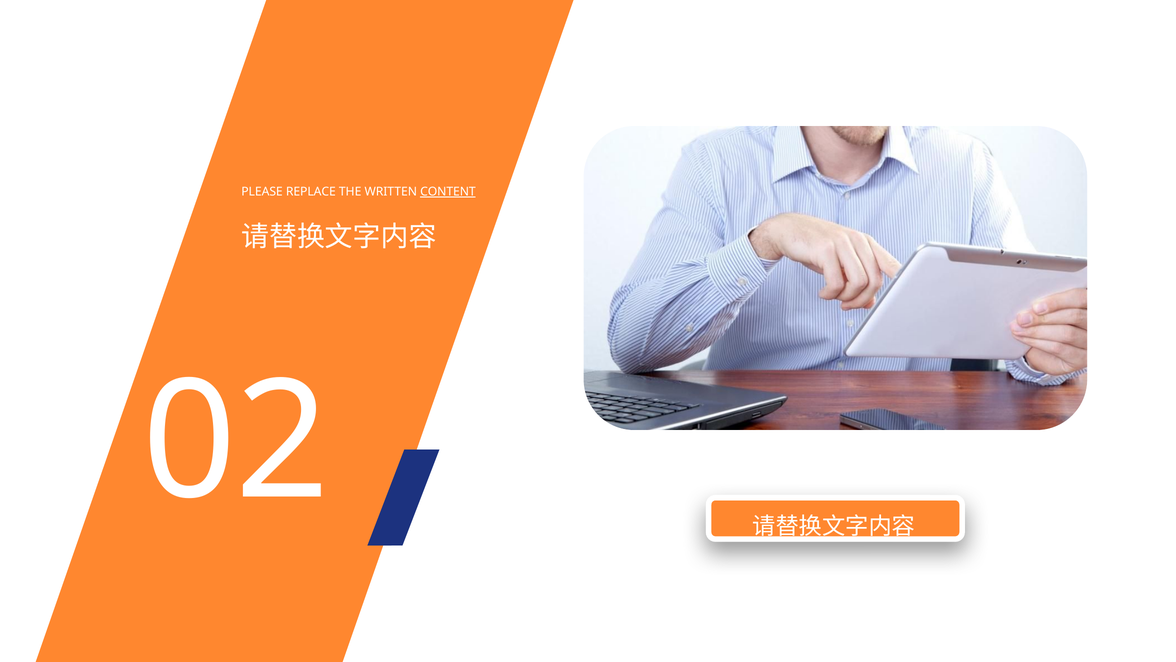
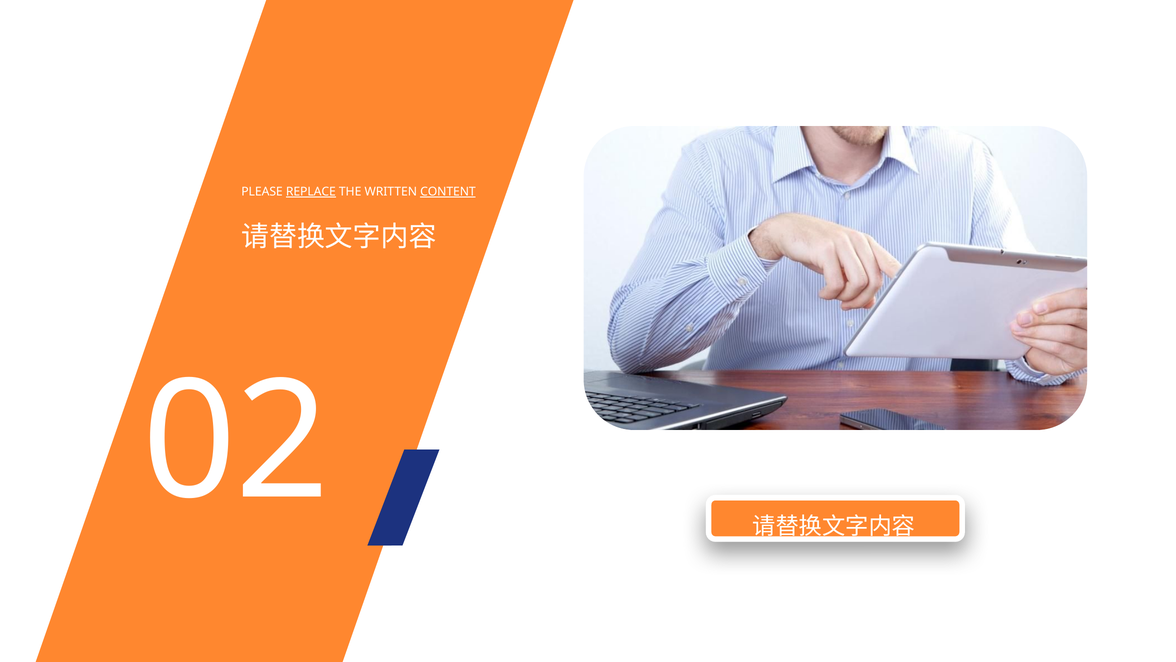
REPLACE underline: none -> present (311, 192)
